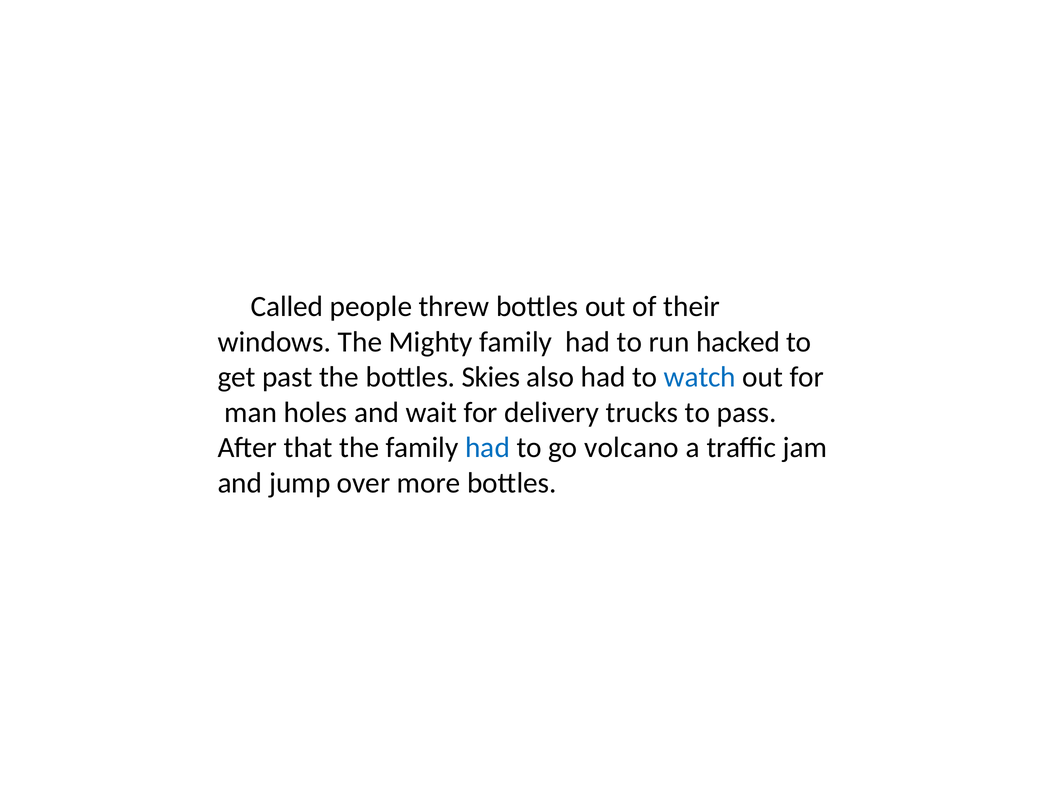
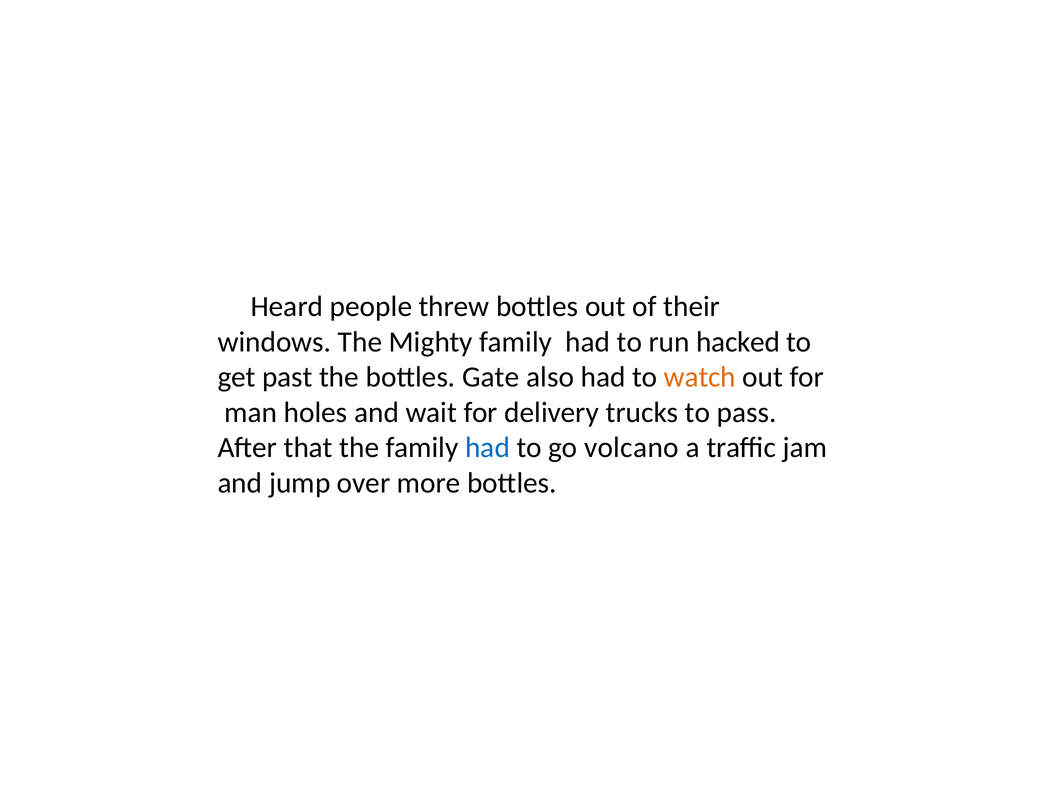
Called: Called -> Heard (287, 307)
Skies: Skies -> Gate (491, 377)
watch colour: blue -> orange (700, 377)
